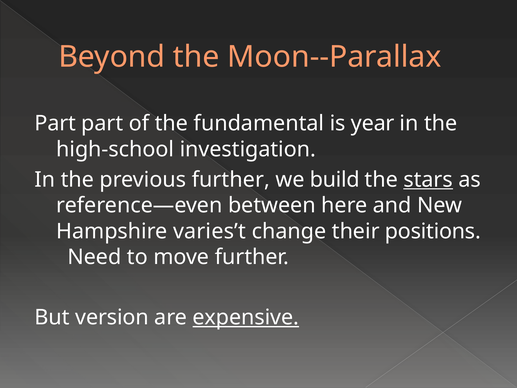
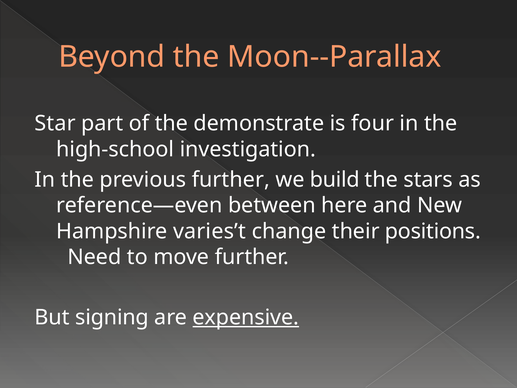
Part: Part -> Star (55, 123)
fundamental: fundamental -> demonstrate (259, 123)
year: year -> four (373, 123)
stars underline: present -> none (428, 179)
version: version -> signing (112, 317)
